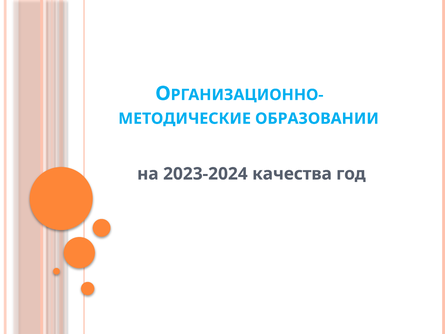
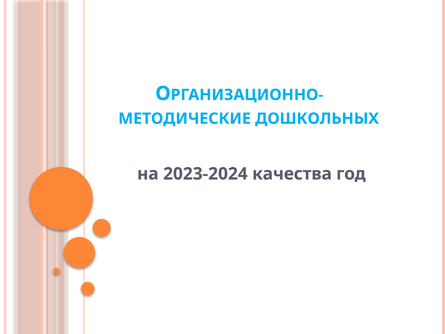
ОБРАЗОВАНИИ: ОБРАЗОВАНИИ -> ДОШКОЛЬНЫХ (317, 119)
